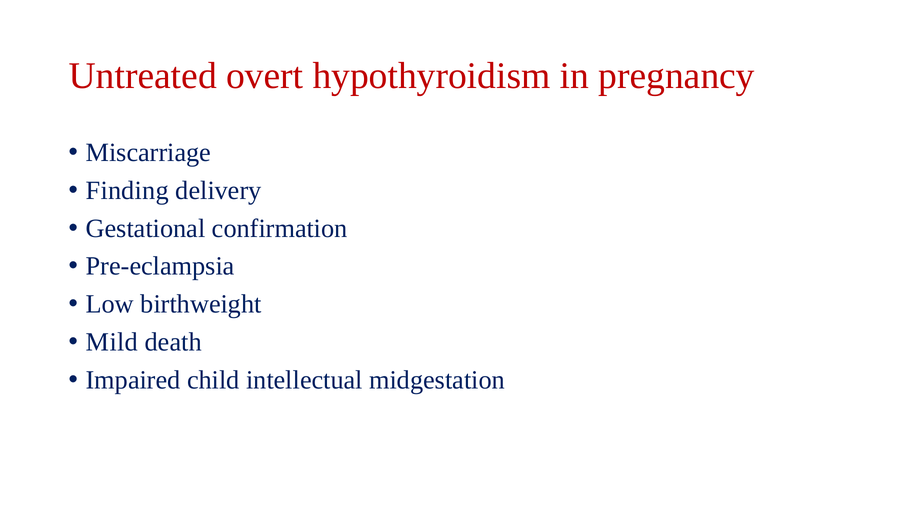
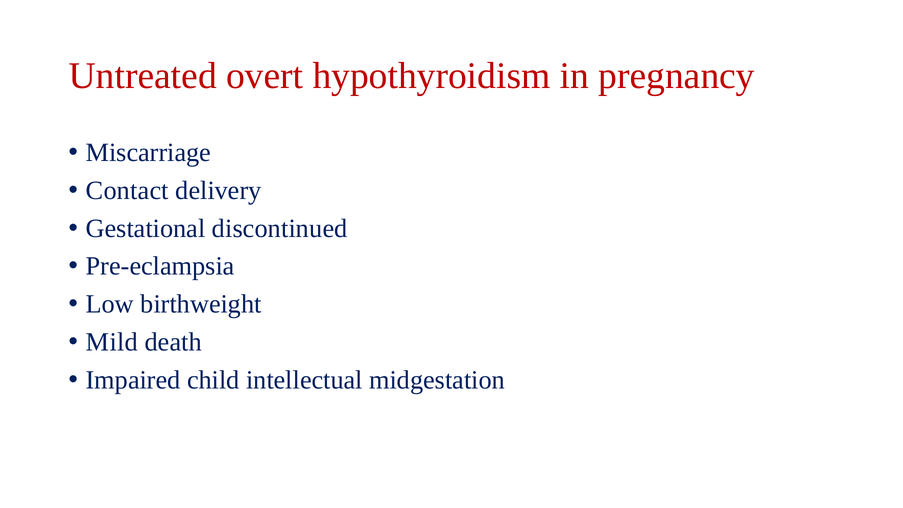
Finding: Finding -> Contact (127, 191)
confirmation: confirmation -> discontinued (280, 228)
